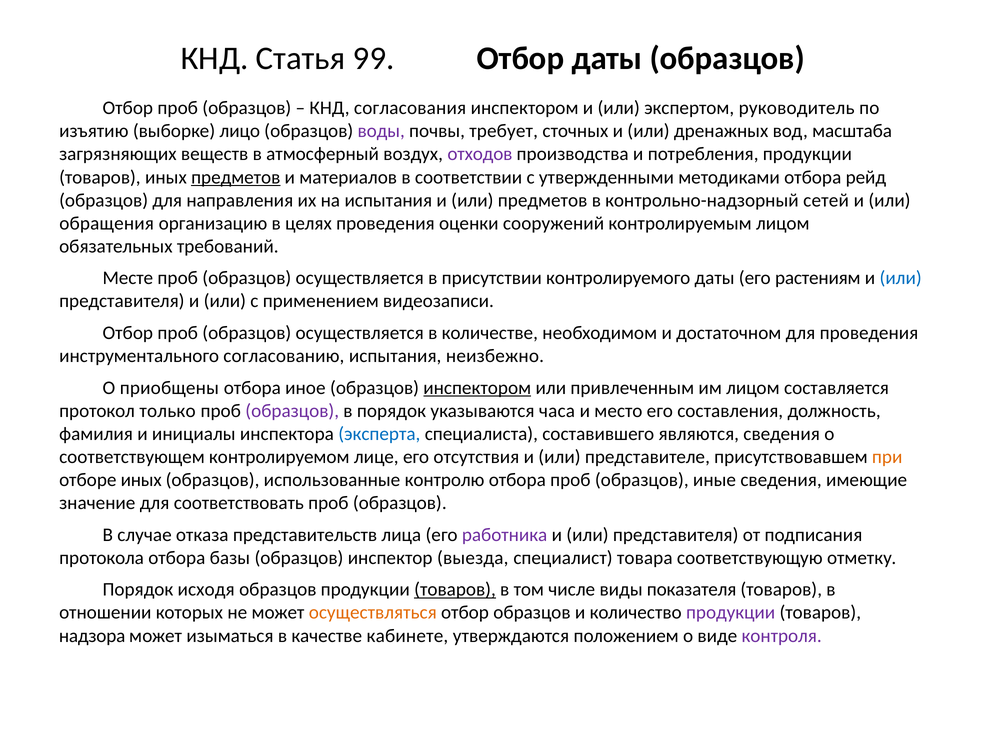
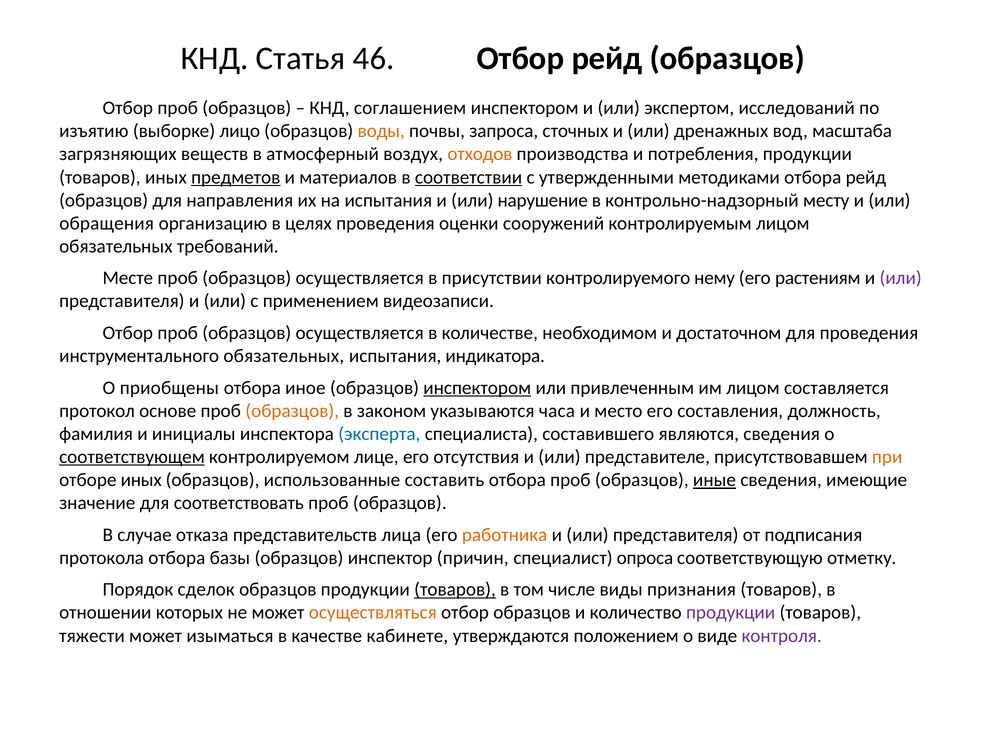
99: 99 -> 46 (374, 58)
Отбор даты: даты -> рейд (607, 58)
согласования: согласования -> соглашением (410, 108)
руководитель: руководитель -> исследований (797, 108)
воды colour: purple -> orange (381, 131)
требует: требует -> запроса (504, 131)
отходов colour: purple -> orange (480, 154)
соответствии underline: none -> present (469, 177)
или предметов: предметов -> нарушение (543, 200)
сетей: сетей -> месту (826, 200)
контролируемого даты: даты -> нему (715, 278)
или colour: blue -> purple (901, 278)
инструментального согласованию: согласованию -> обязательных (284, 356)
неизбежно: неизбежно -> индикатора (495, 356)
только: только -> основе (168, 411)
образцов colour: purple -> orange (292, 411)
в порядок: порядок -> законом (392, 411)
соответствующем underline: none -> present (132, 457)
контролю: контролю -> составить (444, 480)
иные underline: none -> present (714, 480)
работника colour: purple -> orange (505, 534)
выезда: выезда -> причин (473, 557)
товара: товара -> опроса (645, 557)
исходя: исходя -> сделок (206, 589)
показателя: показателя -> признания (691, 589)
надзора: надзора -> тяжести (92, 635)
